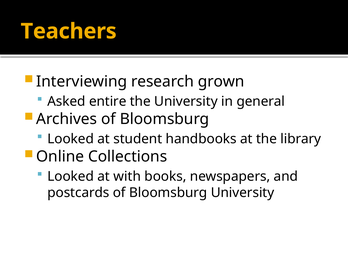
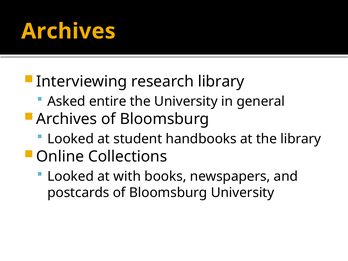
Teachers: Teachers -> Archives (68, 31)
research grown: grown -> library (221, 81)
